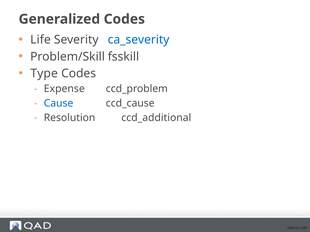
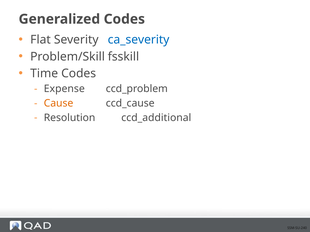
Life: Life -> Flat (41, 40)
Type: Type -> Time (44, 74)
Cause colour: blue -> orange (59, 103)
